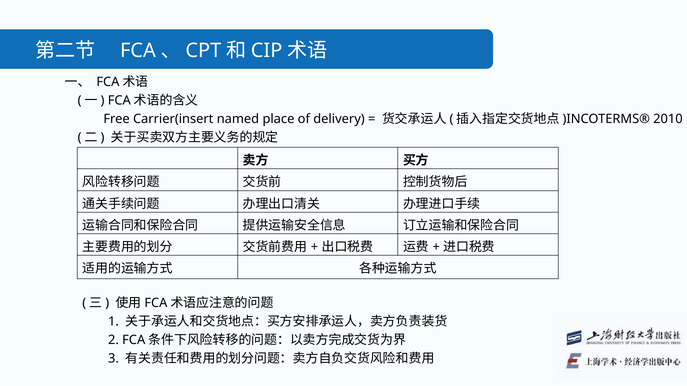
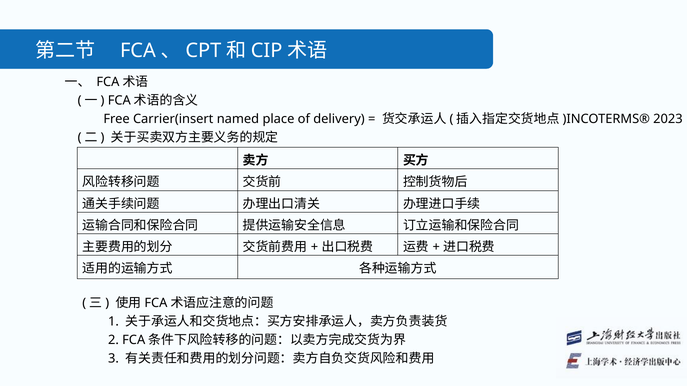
2010: 2010 -> 2023 (668, 119)
